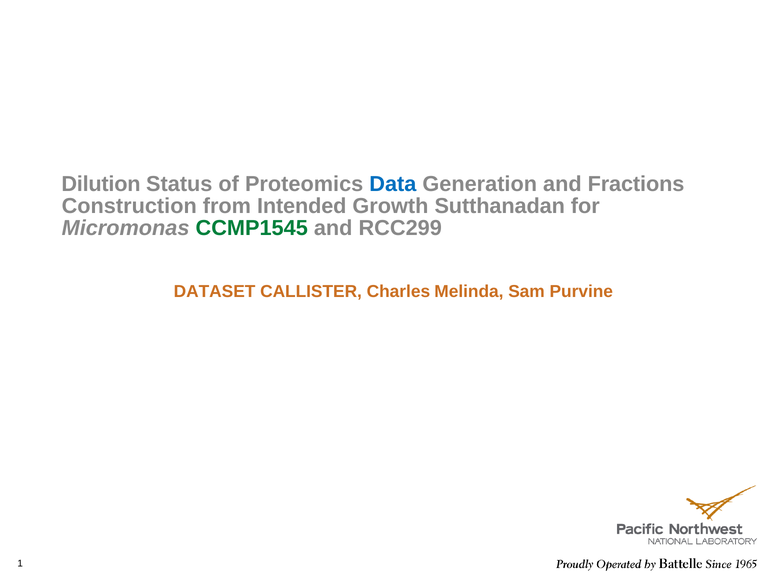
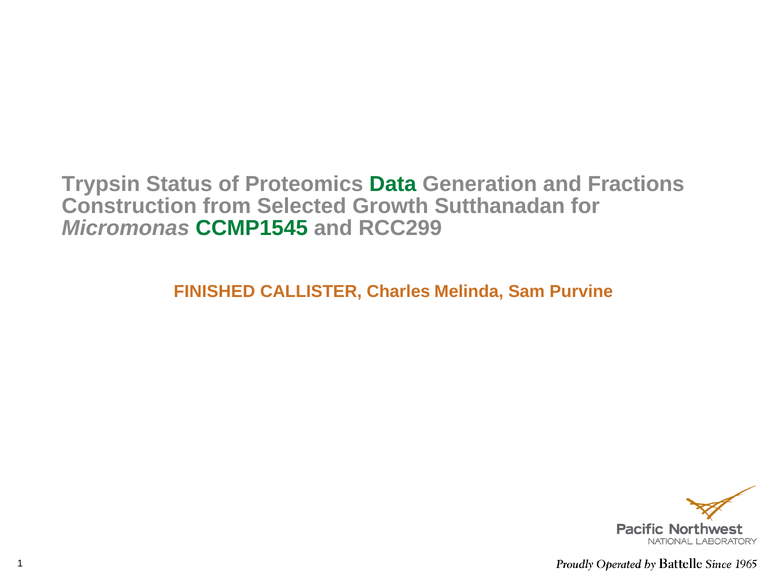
Dilution: Dilution -> Trypsin (101, 184)
Data colour: blue -> green (393, 184)
Intended: Intended -> Selected (302, 206)
DATASET: DATASET -> FINISHED (214, 292)
